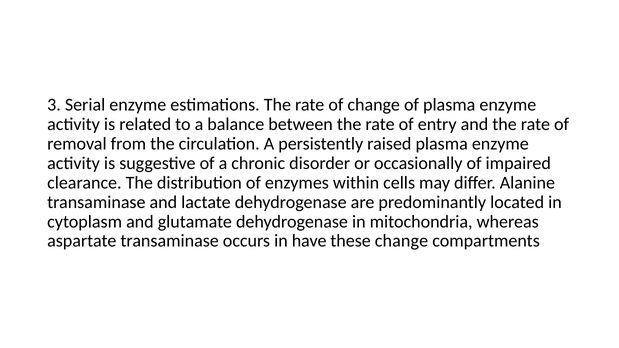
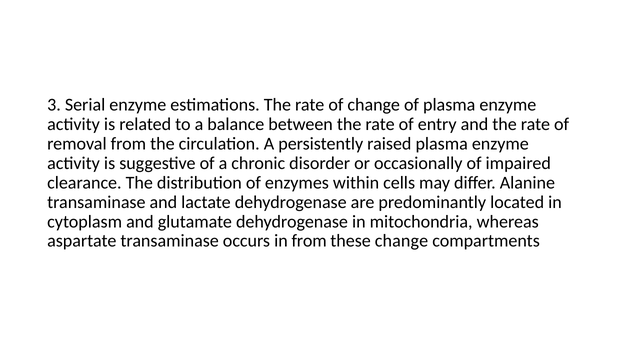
in have: have -> from (309, 241)
